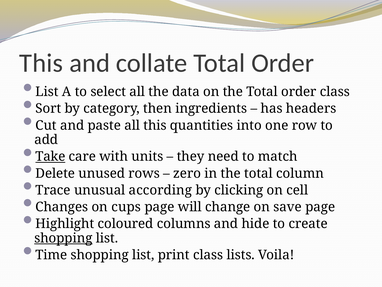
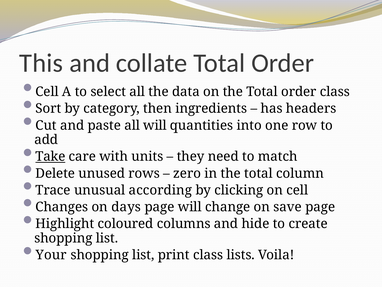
List: List -> Cell (47, 92)
all this: this -> will (155, 125)
cups: cups -> days (126, 207)
shopping underline: present -> none (63, 238)
Time: Time -> Your (51, 255)
